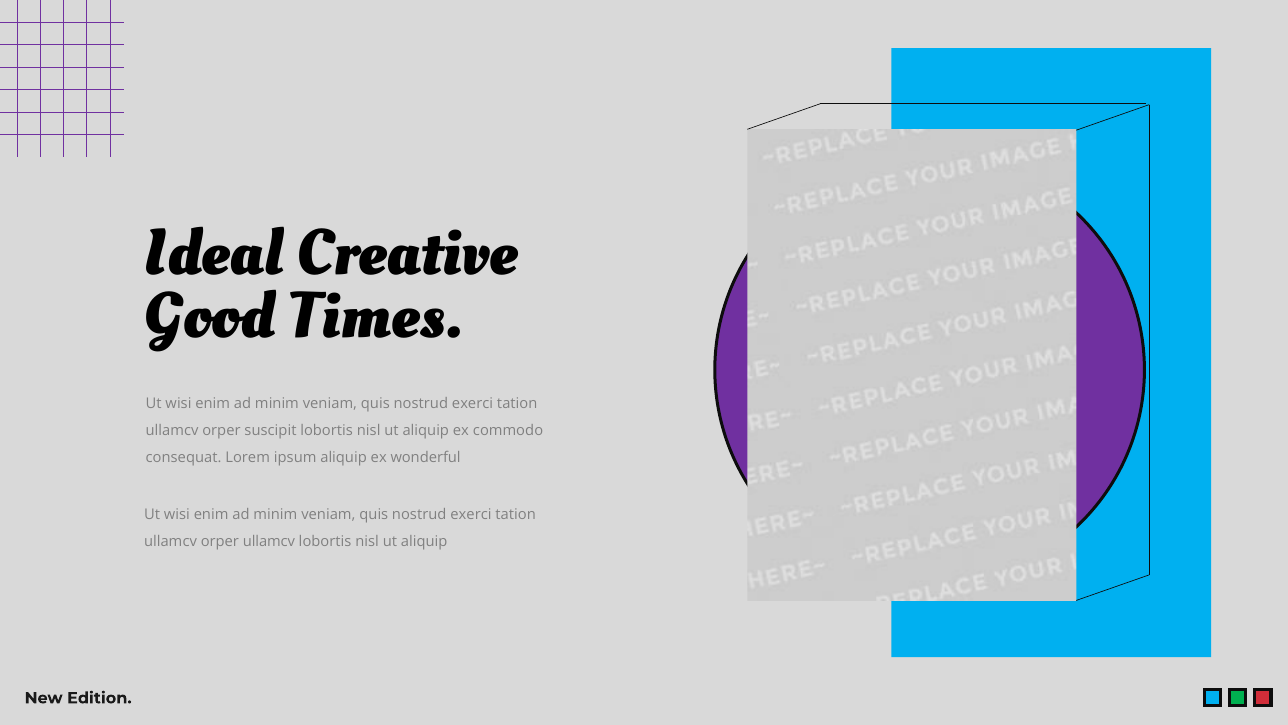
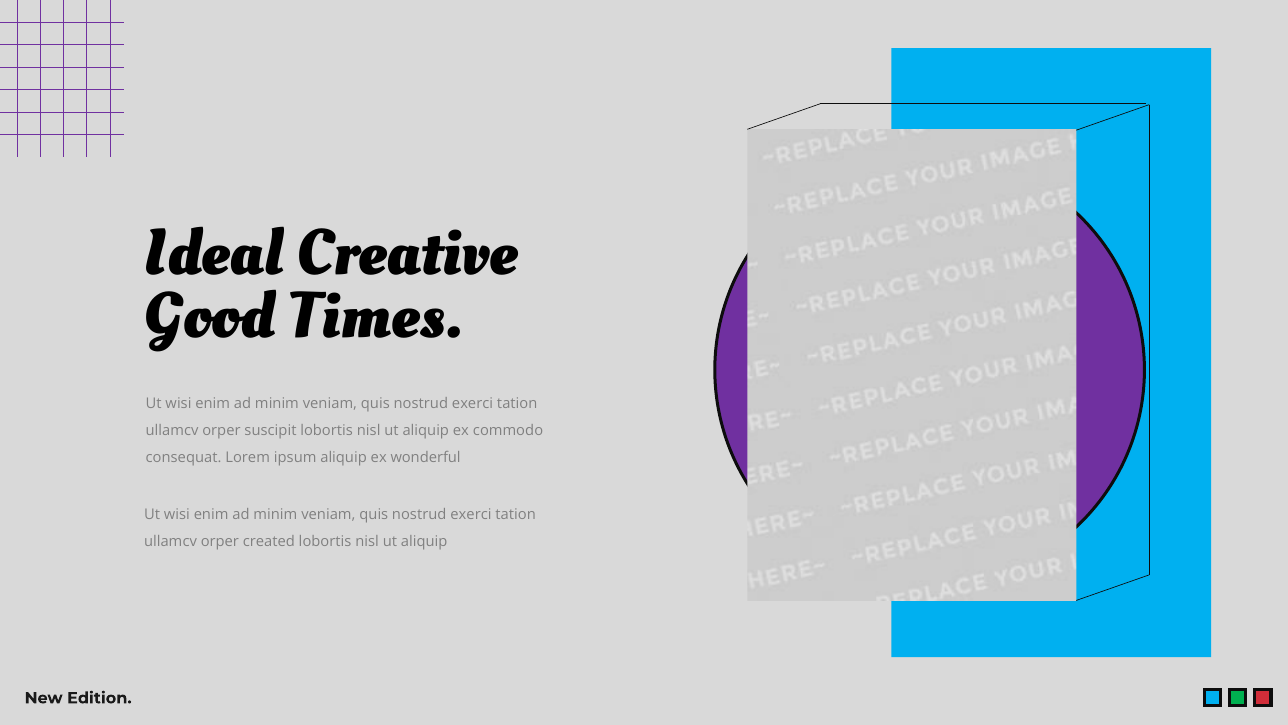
orper ullamcv: ullamcv -> created (269, 541)
